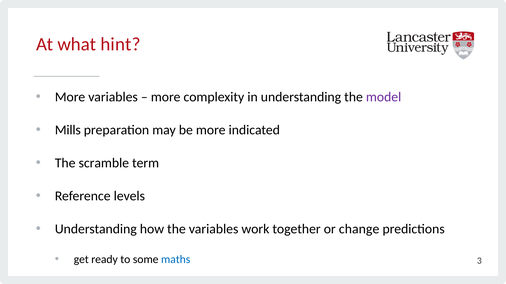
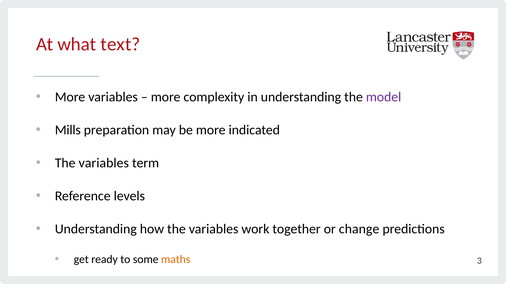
hint: hint -> text (120, 44)
scramble: scramble -> variables (104, 163)
maths colour: blue -> orange (176, 260)
